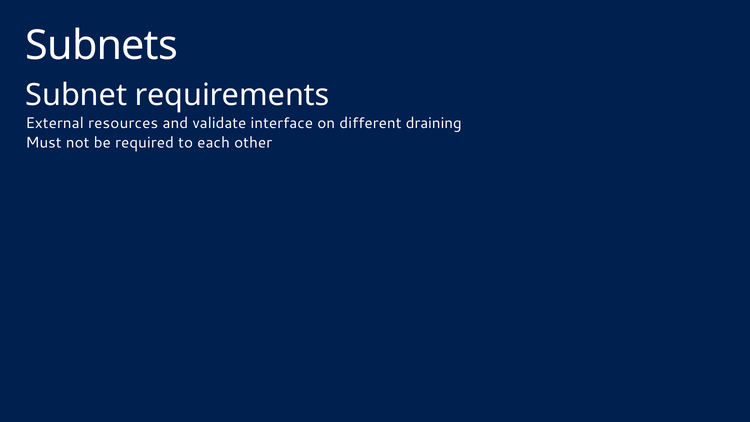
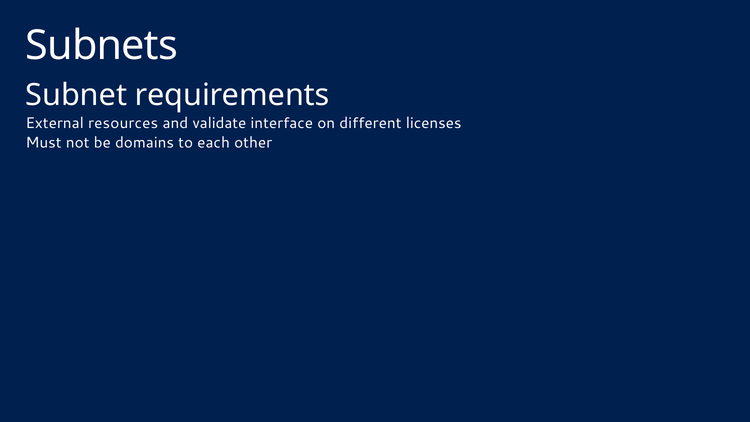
draining: draining -> licenses (434, 123)
required: required -> domains (145, 143)
